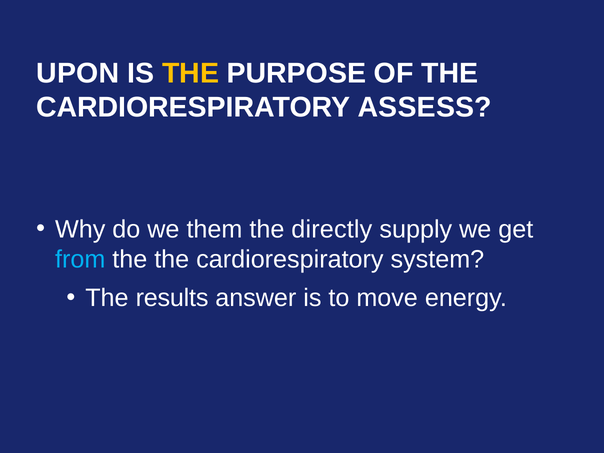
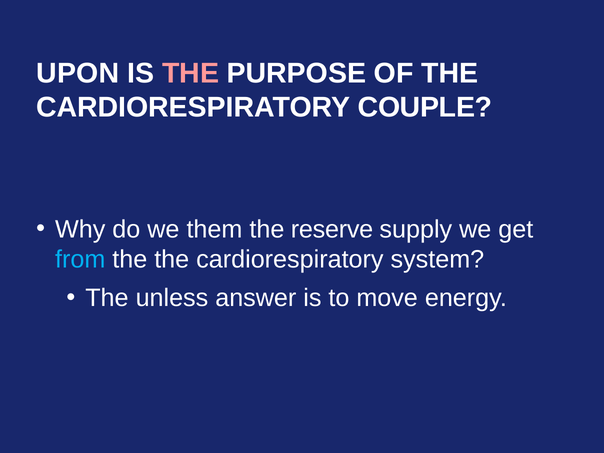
THE colour: yellow -> pink (191, 73)
ASSESS: ASSESS -> COUPLE (425, 107)
directly: directly -> reserve (332, 229)
results: results -> unless (172, 298)
